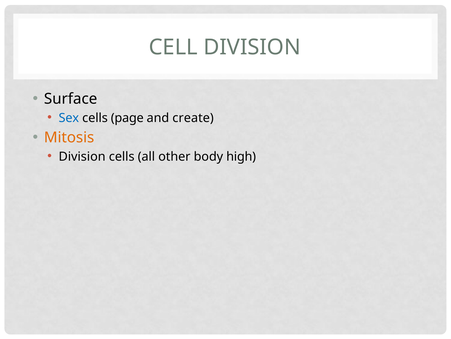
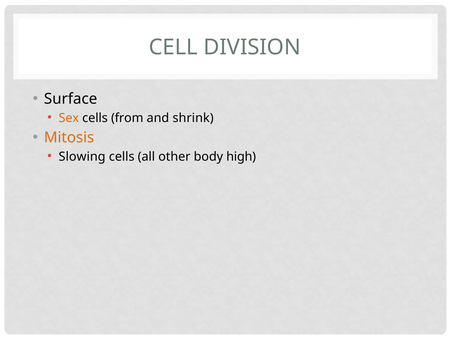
Sex colour: blue -> orange (69, 118)
page: page -> from (127, 118)
create: create -> shrink (193, 118)
Division: Division -> Slowing (82, 156)
